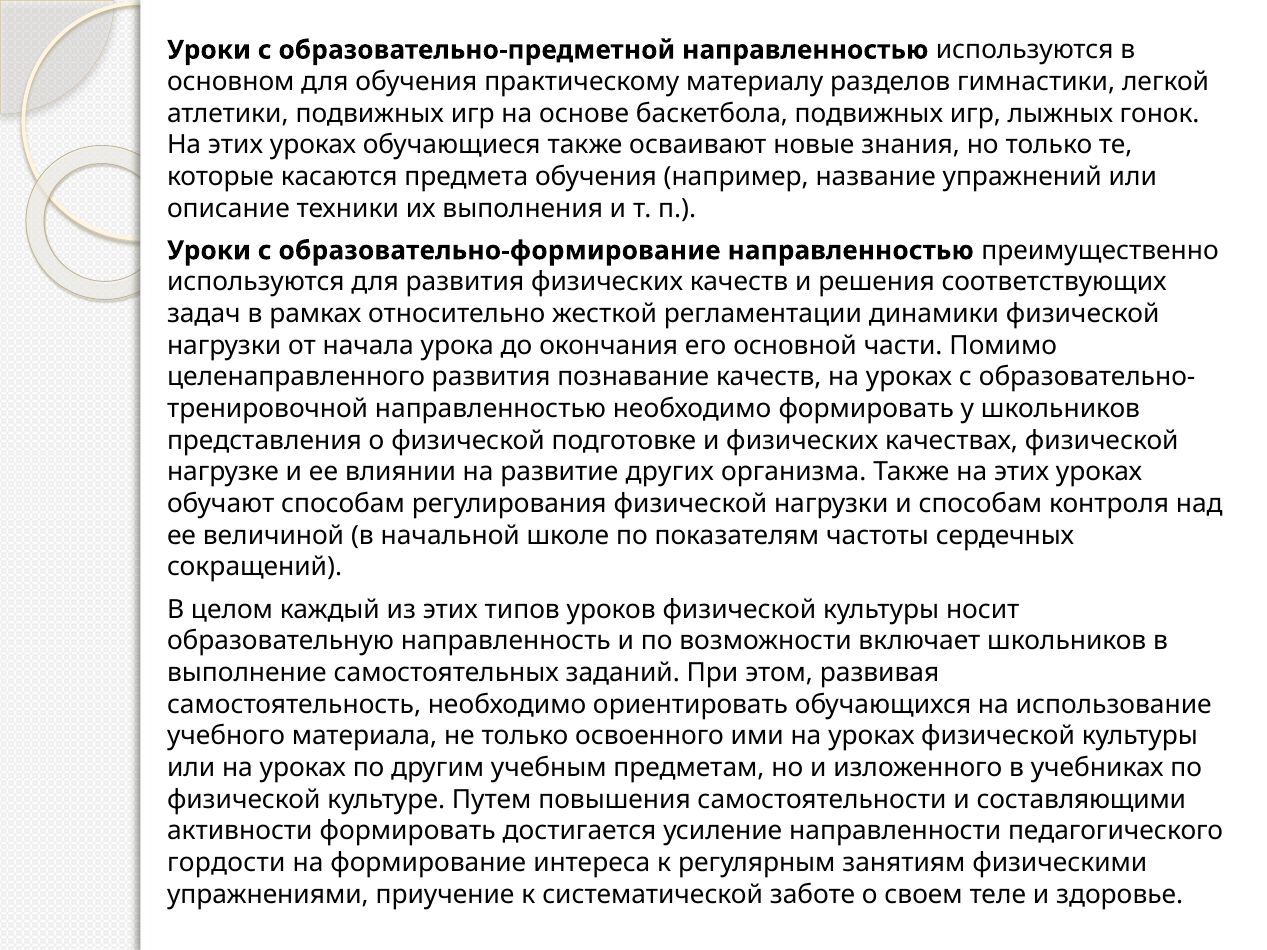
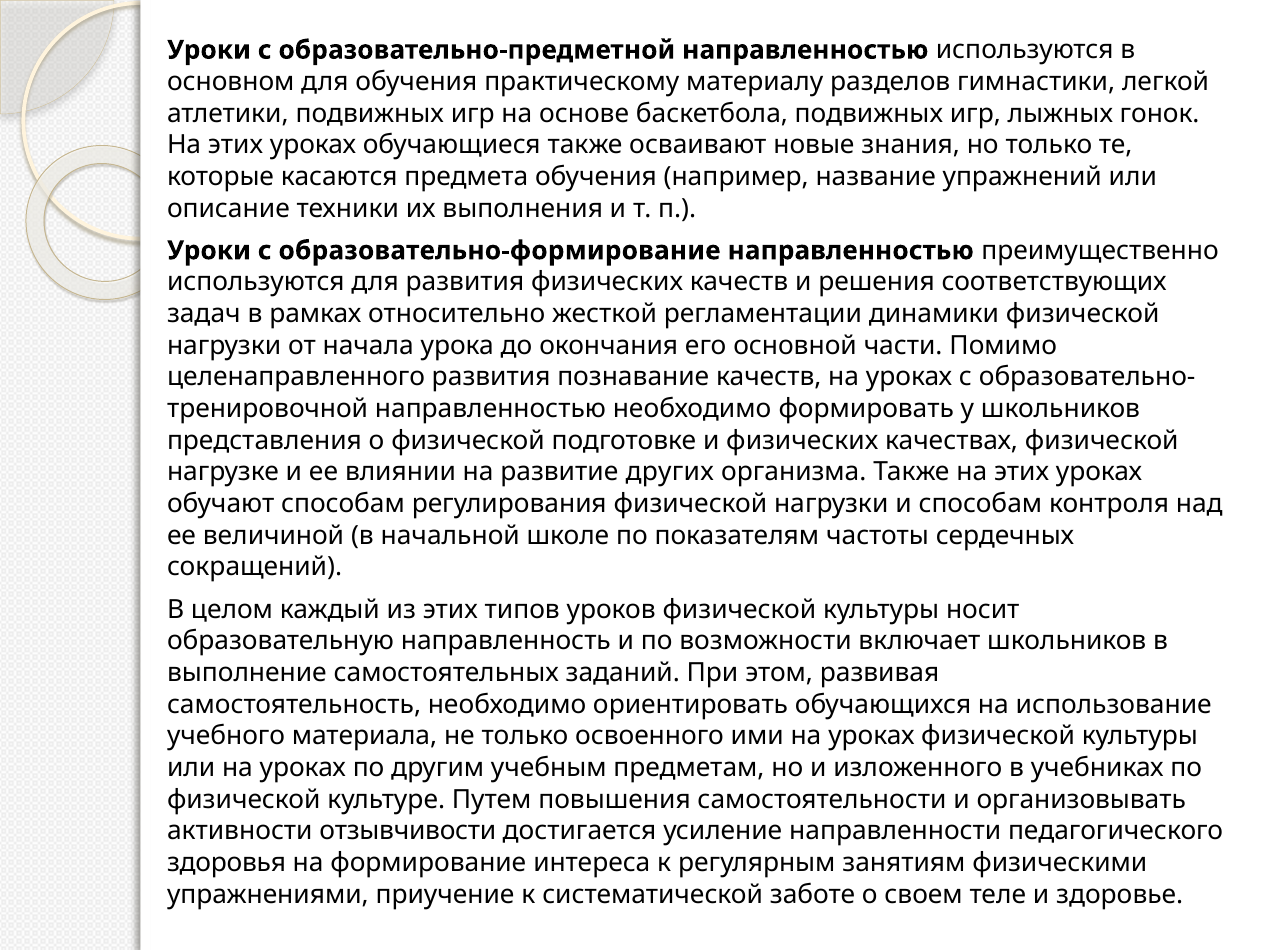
составляющими: составляющими -> организовывать (1081, 800)
активности формировать: формировать -> отзывчивости (408, 831)
гордости: гордости -> здоровья (227, 863)
